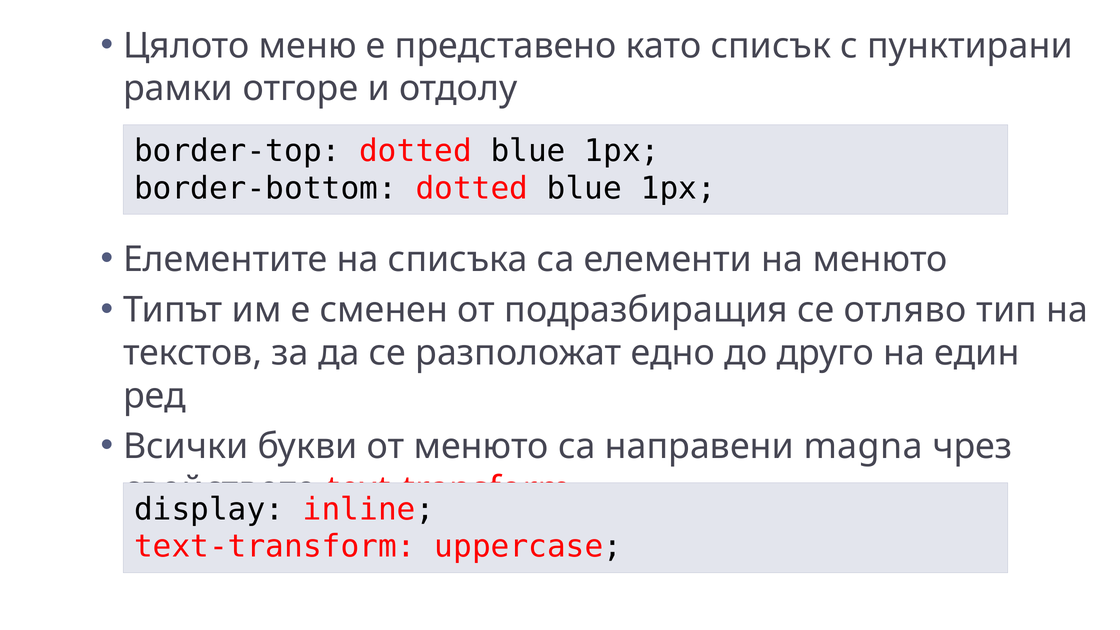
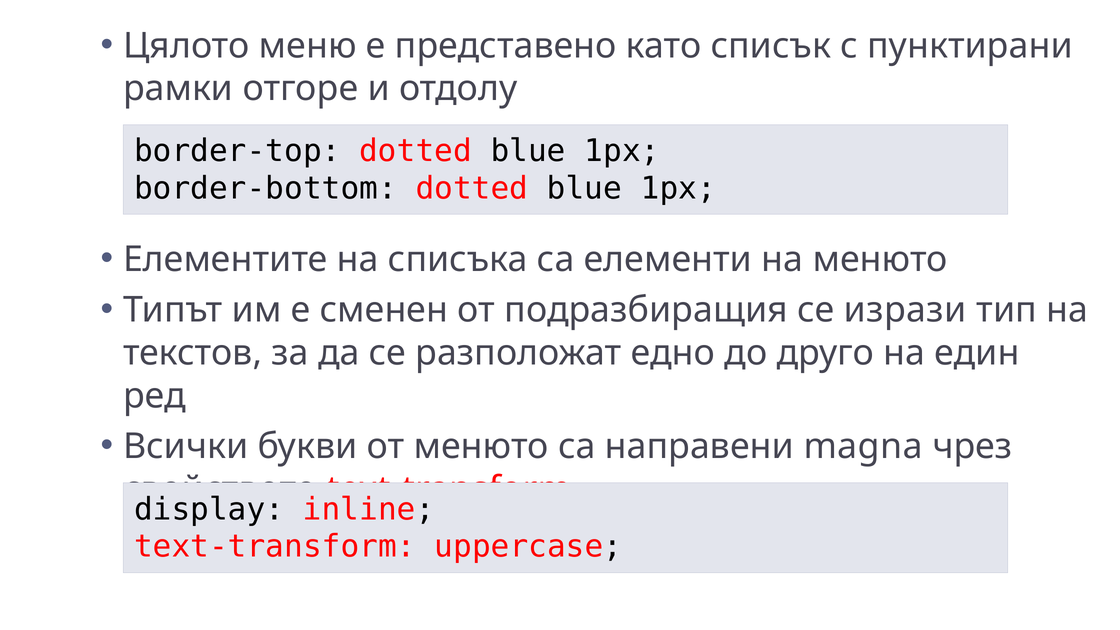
отляво: отляво -> изрази (905, 310)
